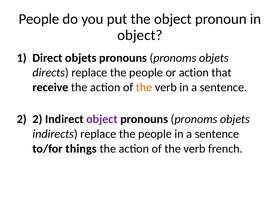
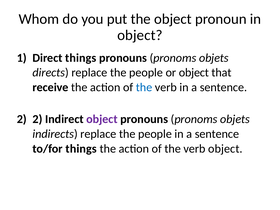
People: People -> Whom (39, 19)
Direct objets: objets -> things (81, 58)
or action: action -> object (194, 73)
the colour: orange -> blue (144, 87)
verb french: french -> object (225, 149)
